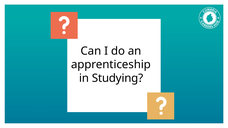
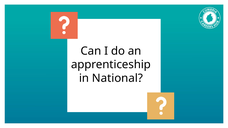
Studying: Studying -> National (117, 78)
